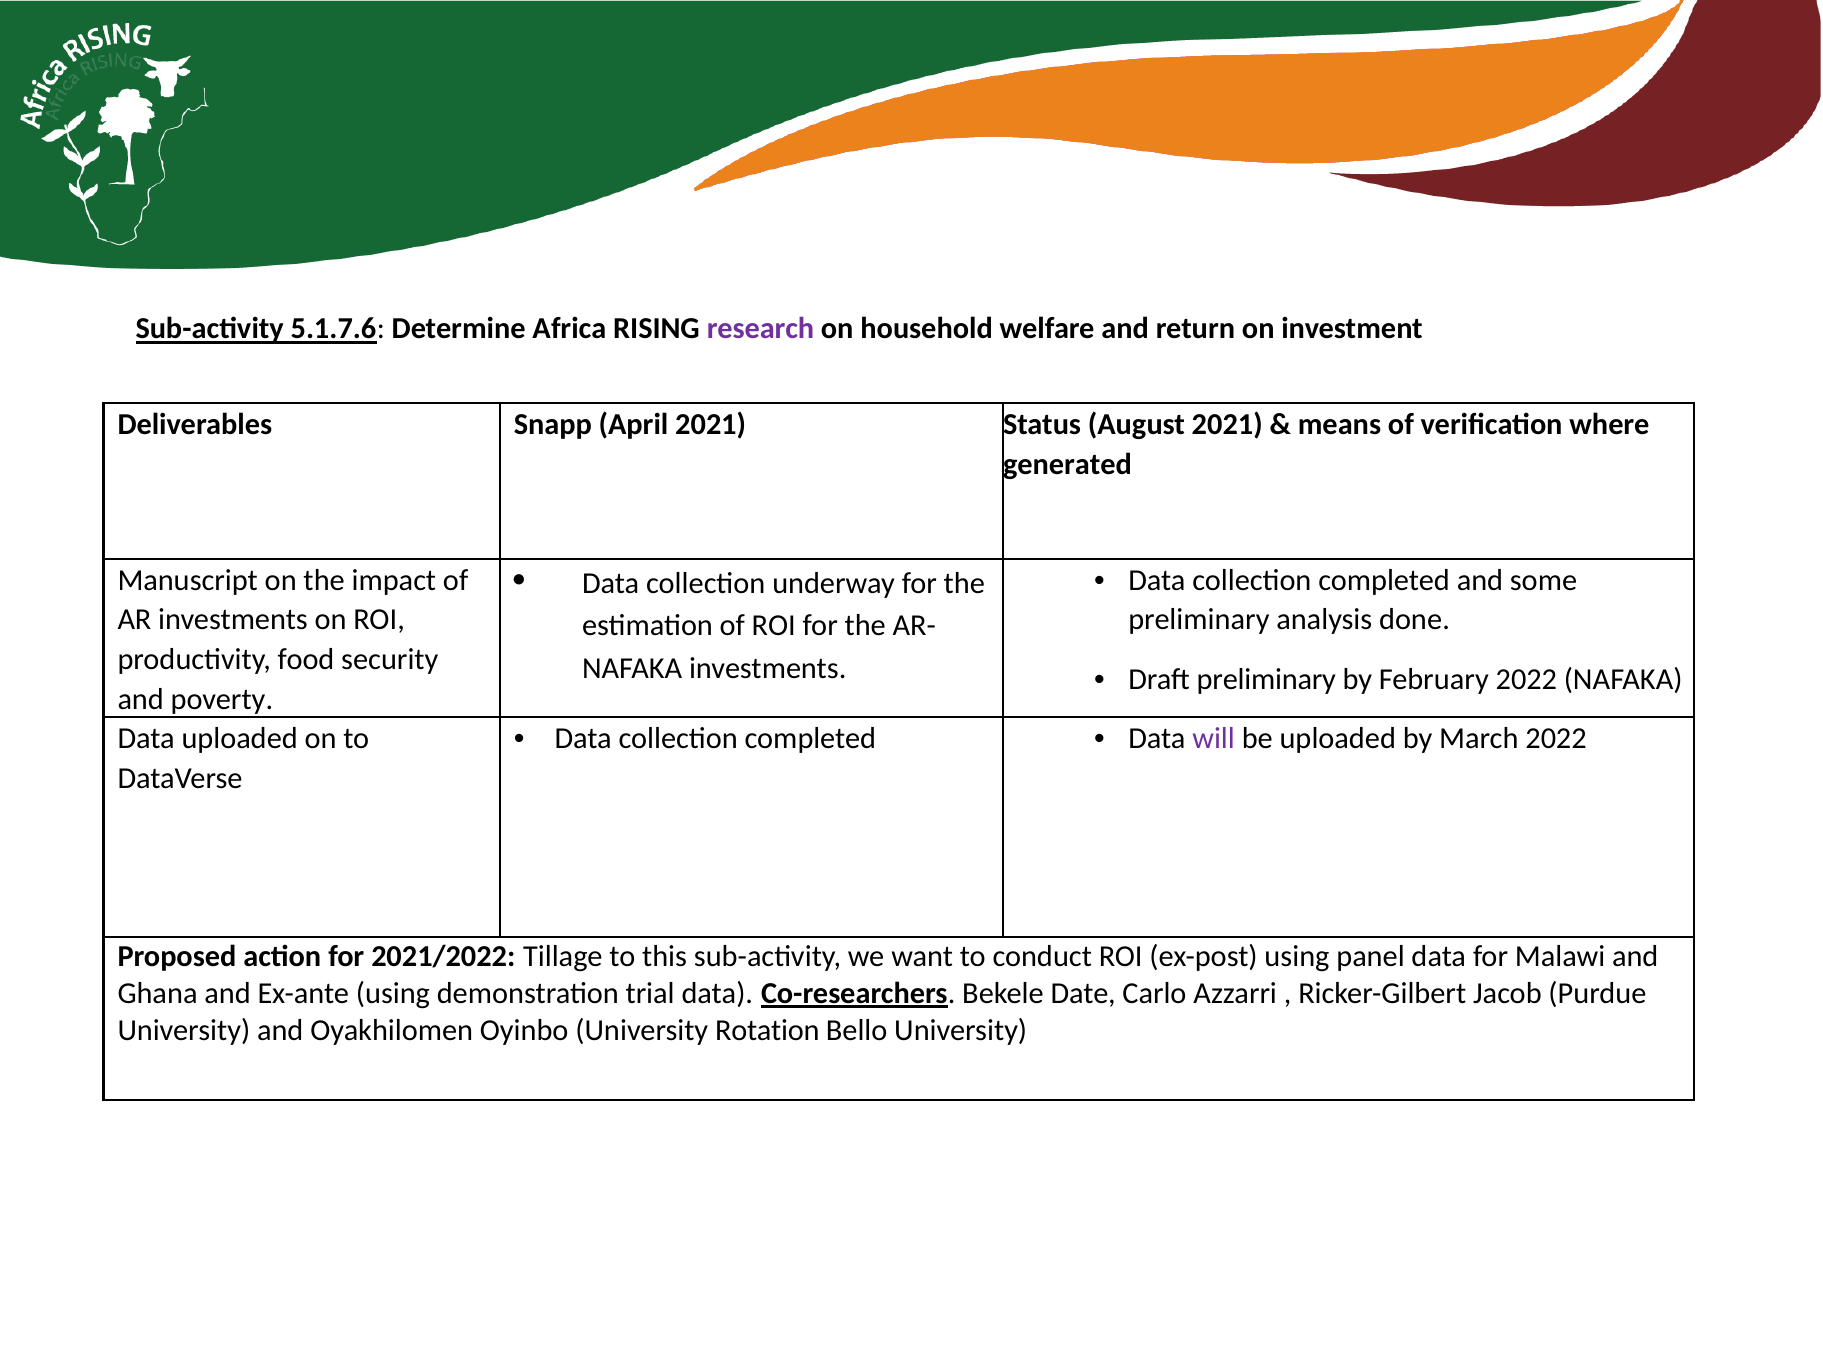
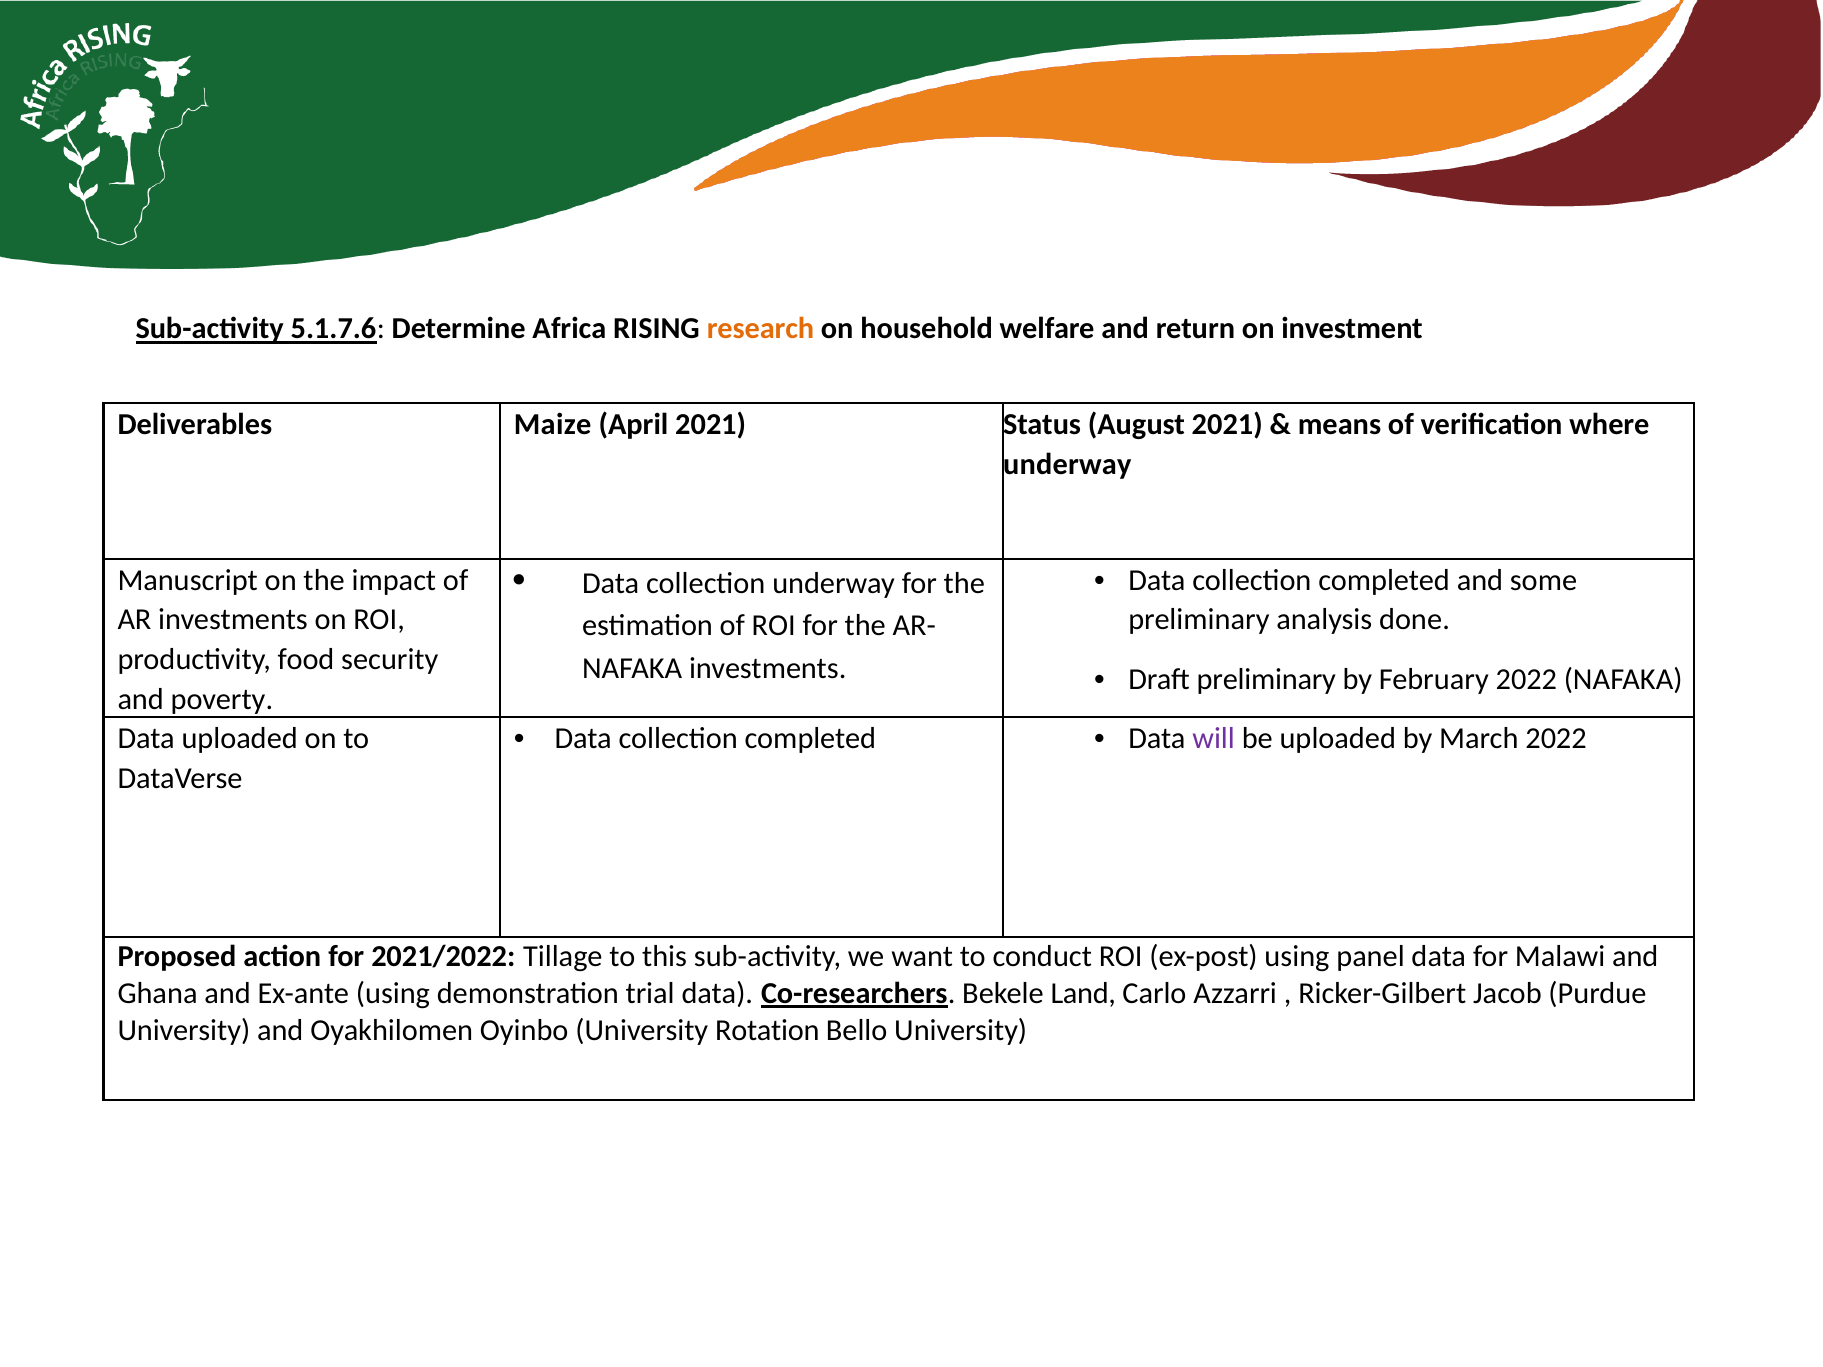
research colour: purple -> orange (760, 329)
Snapp: Snapp -> Maize (553, 424)
generated: generated -> underway (1067, 464)
Date: Date -> Land (1083, 993)
